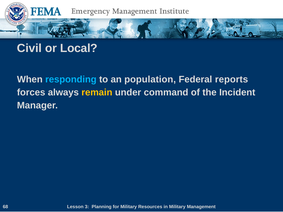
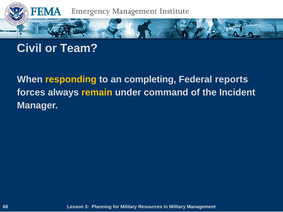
Local: Local -> Team (79, 48)
responding colour: light blue -> yellow (71, 80)
population: population -> completing (150, 80)
